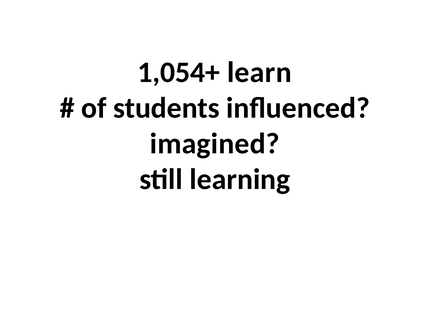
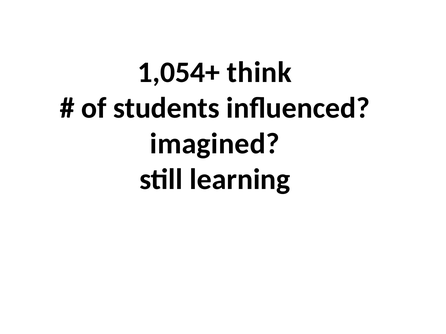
learn: learn -> think (259, 72)
